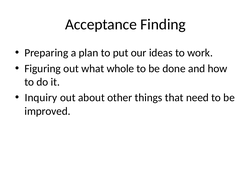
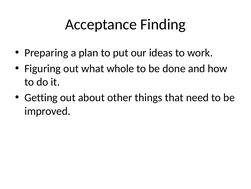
Inquiry: Inquiry -> Getting (41, 97)
